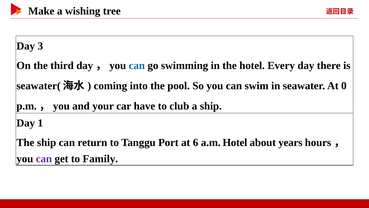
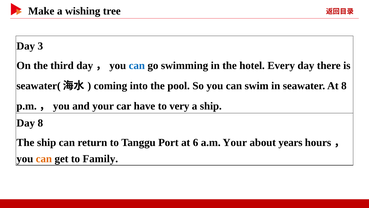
At 0: 0 -> 8 (344, 86)
club: club -> very (179, 106)
Day 1: 1 -> 8 (40, 123)
a.m Hotel: Hotel -> Your (235, 142)
can colour: purple -> orange (44, 159)
